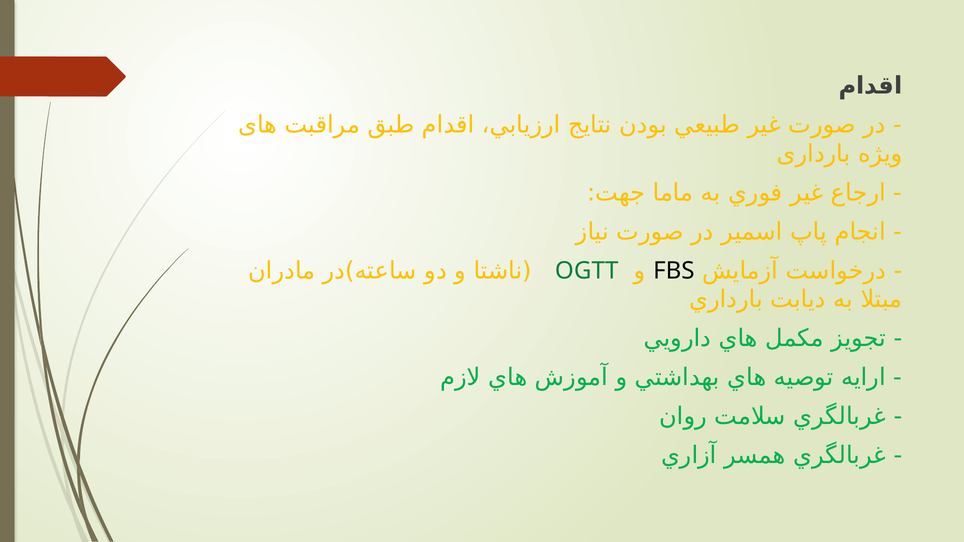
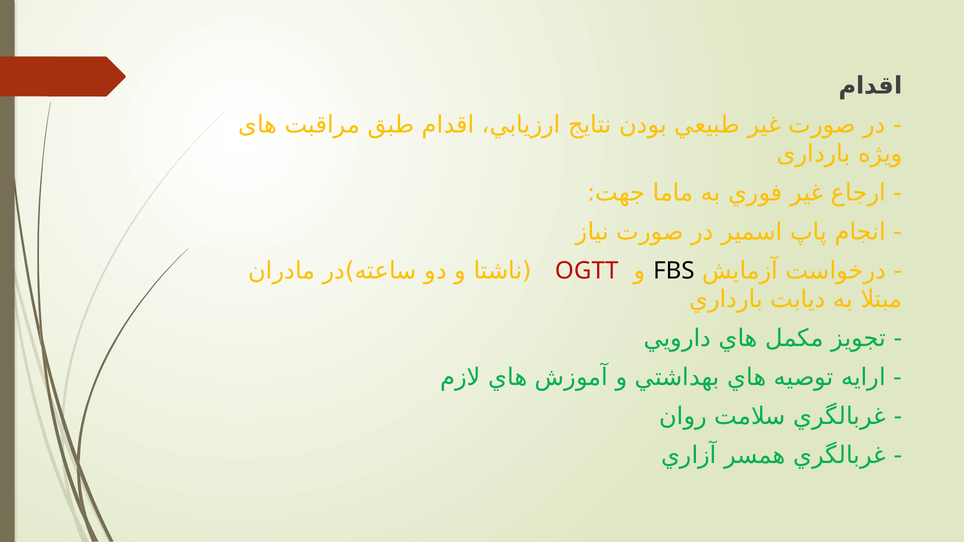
OGTT colour: green -> red (587, 271)
